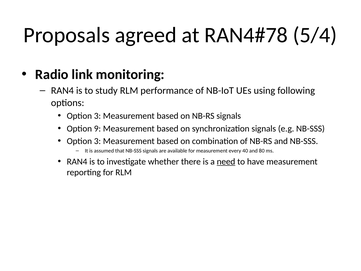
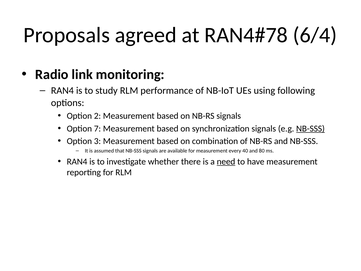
5/4: 5/4 -> 6/4 (315, 35)
3: 3 -> 2 (97, 116)
9: 9 -> 7 (97, 128)
NB-SSS underline: none -> present (310, 128)
